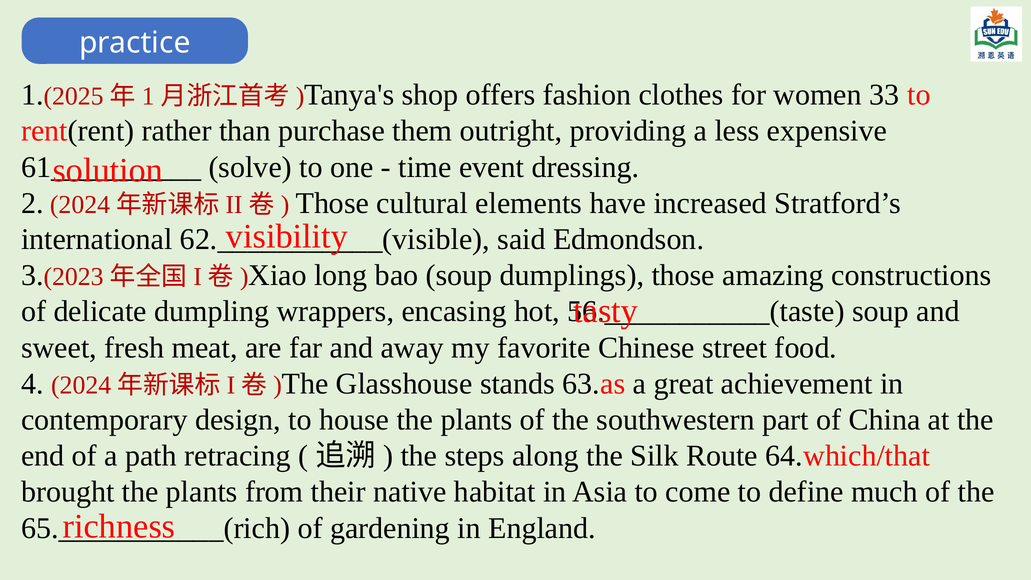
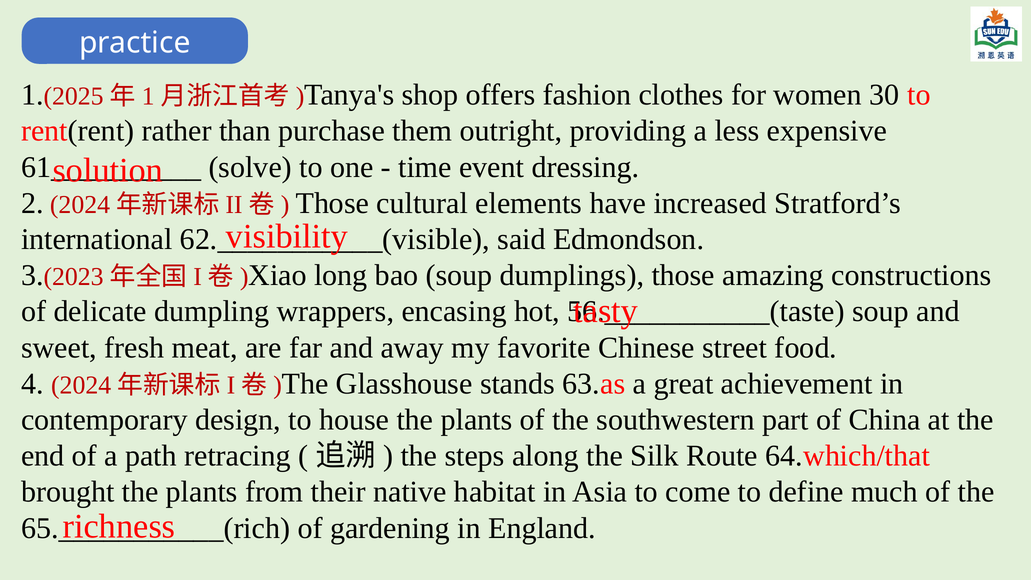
33: 33 -> 30 (884, 95)
